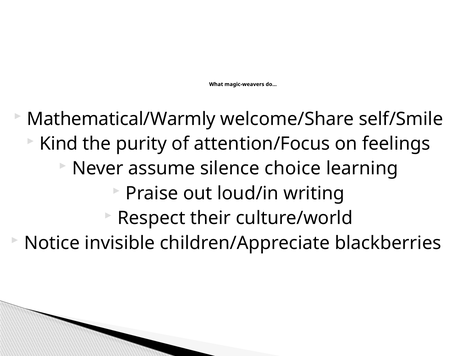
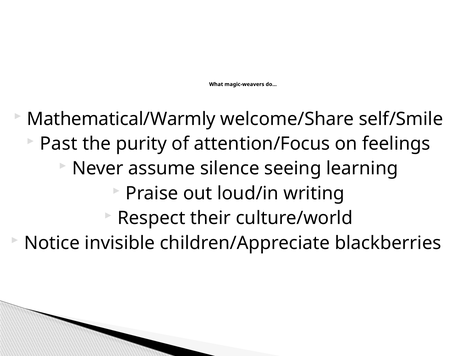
Kind: Kind -> Past (59, 144)
choice: choice -> seeing (293, 169)
